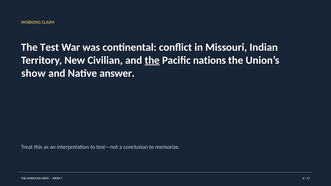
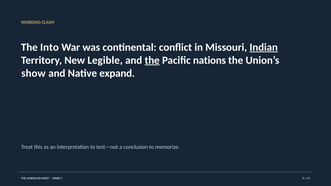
Test: Test -> Into (49, 47)
Indian underline: none -> present (264, 47)
Civilian: Civilian -> Legible (105, 60)
answer: answer -> expand (117, 73)
